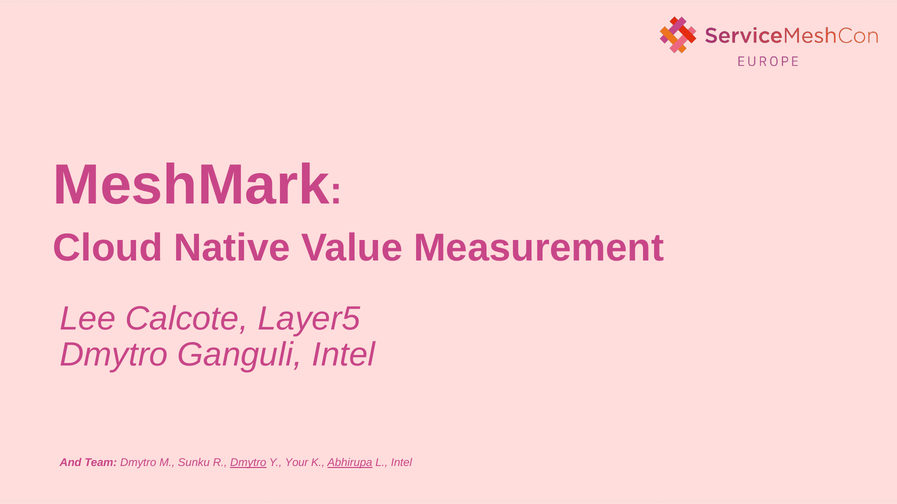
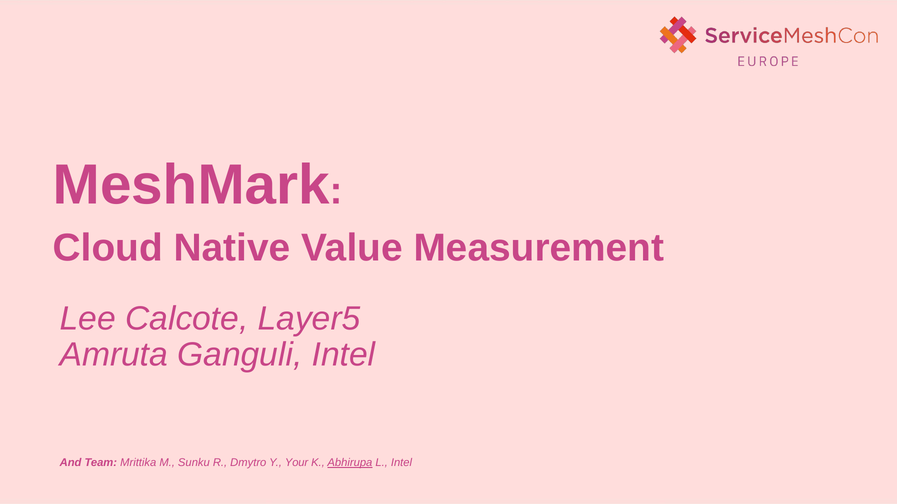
Dmytro: Dmytro -> Amruta (114, 355)
Team Dmytro: Dmytro -> Mrittika (138, 463)
Dmytro underline: present -> none (248, 463)
